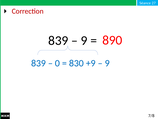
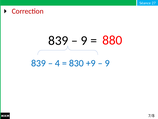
890: 890 -> 880 (112, 40)
0: 0 -> 4 (57, 63)
